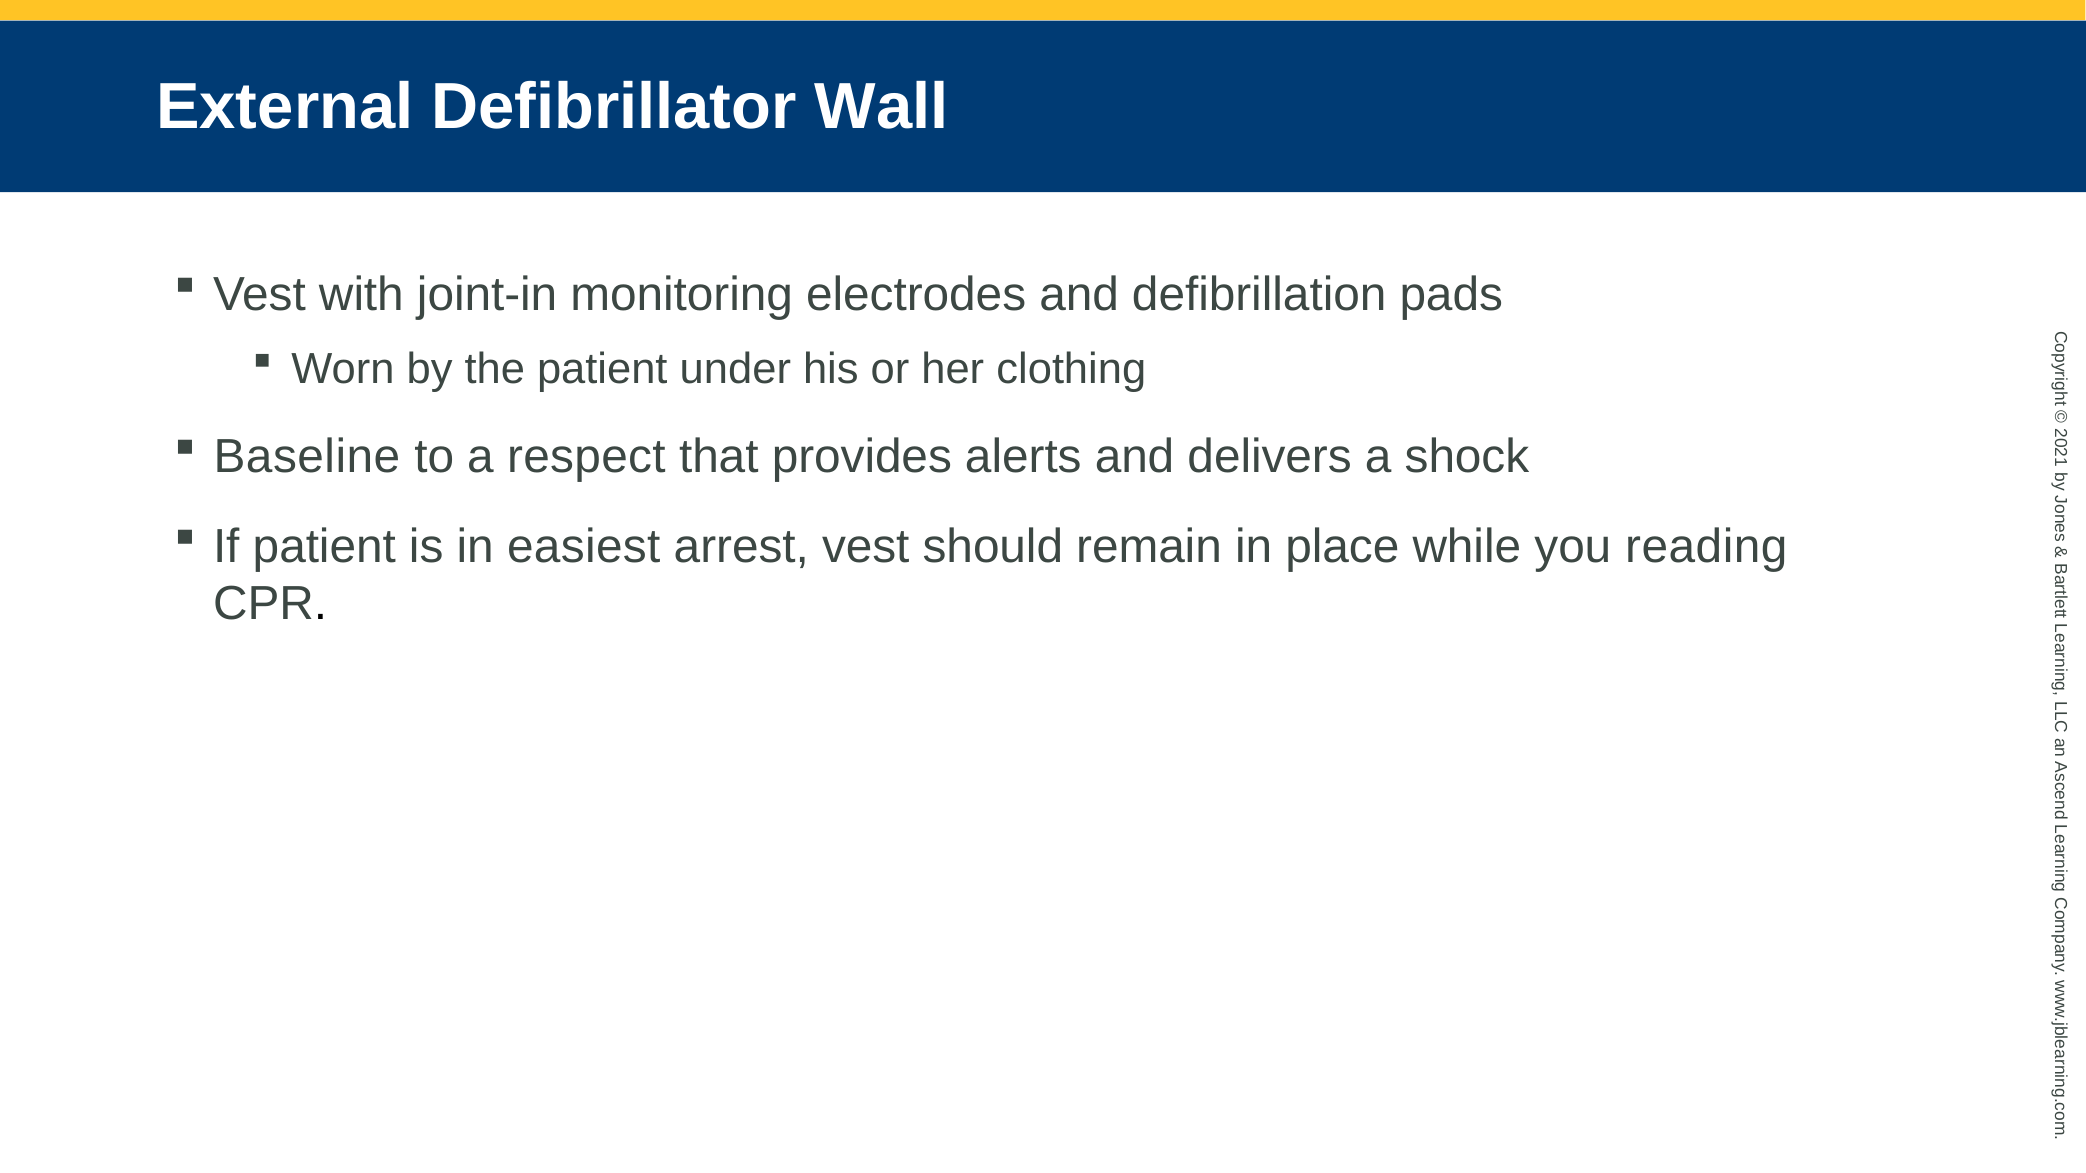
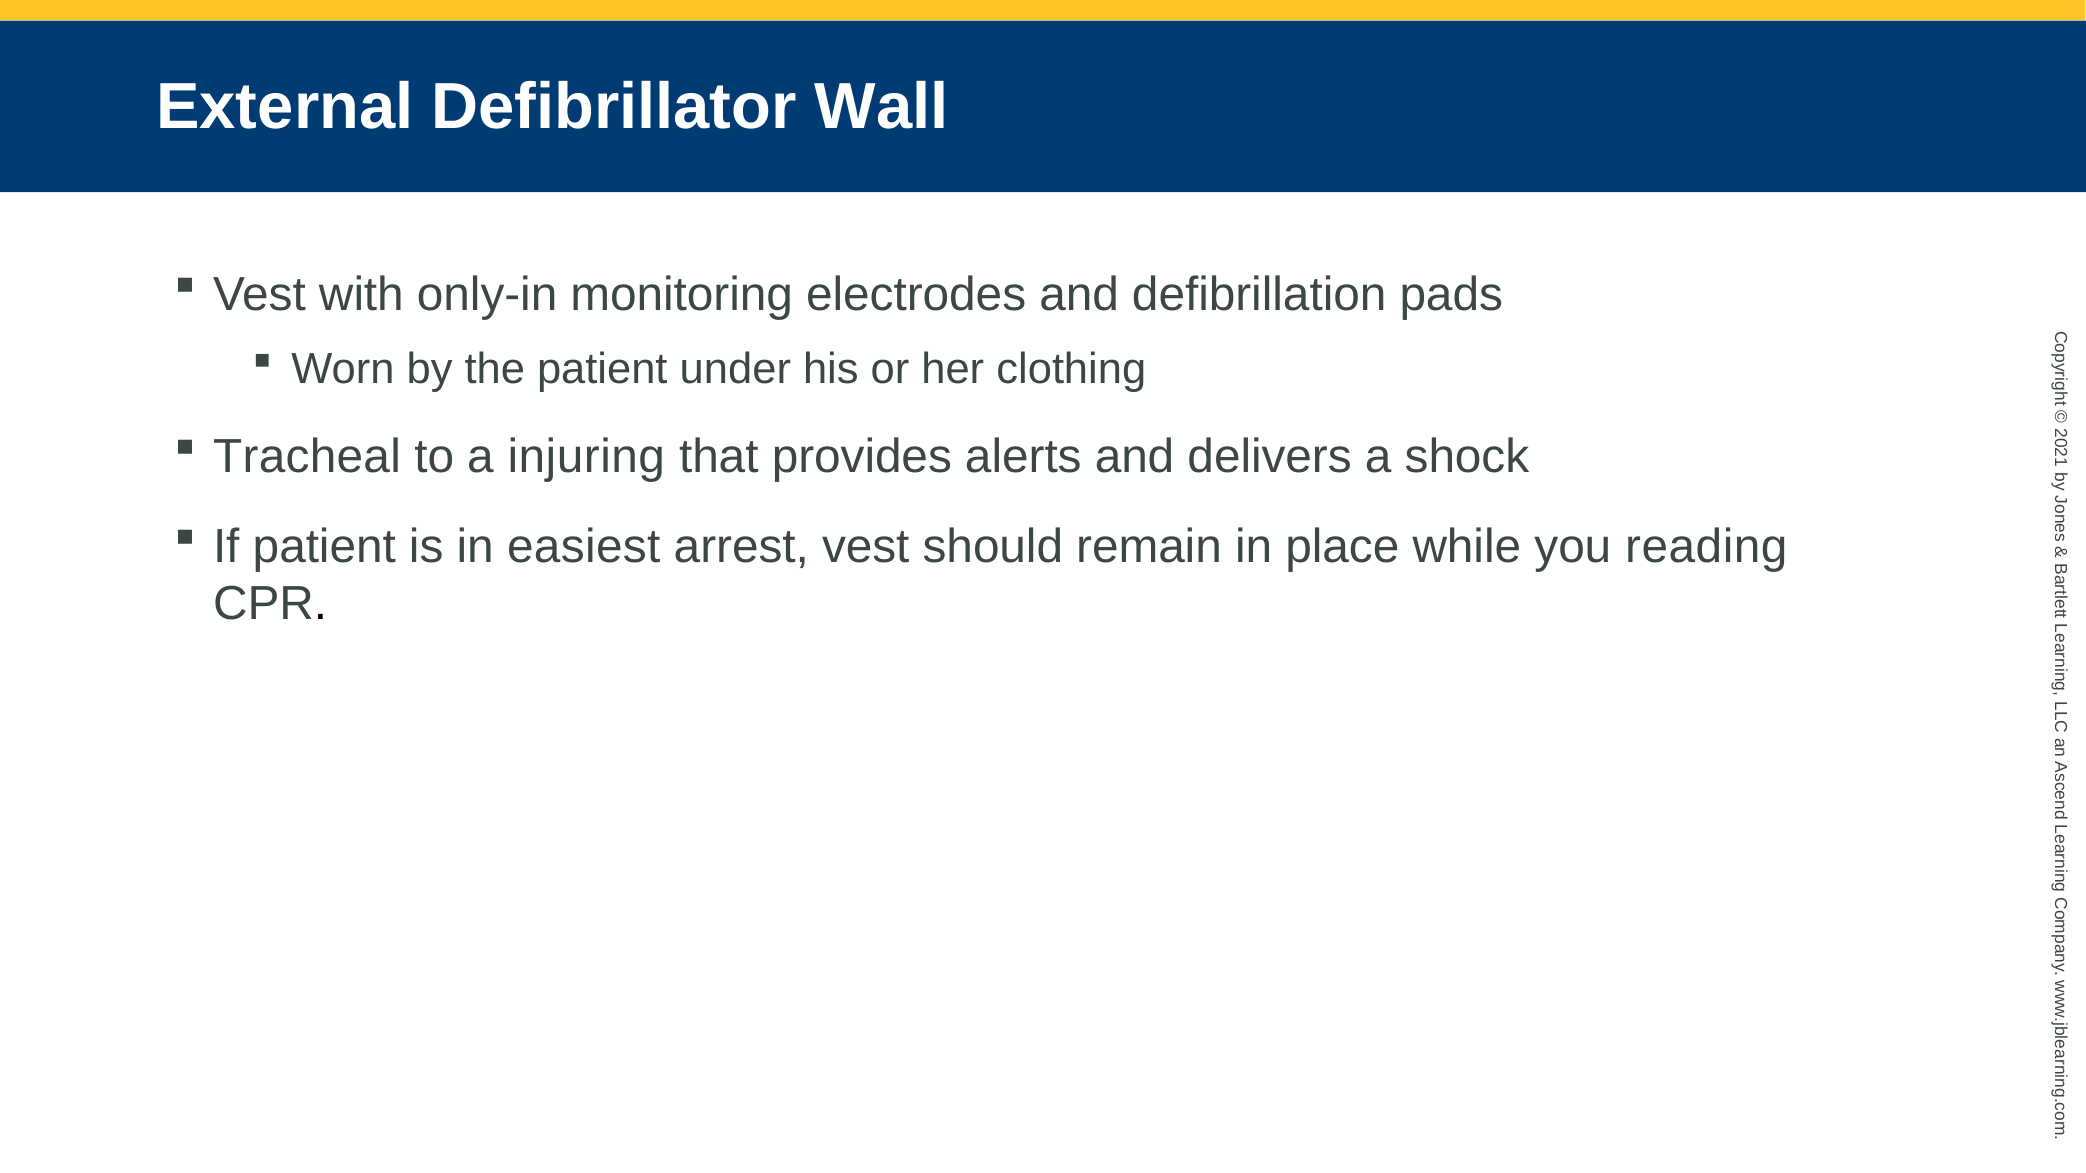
joint-in: joint-in -> only-in (487, 295)
Baseline: Baseline -> Tracheal (307, 457)
respect: respect -> injuring (586, 457)
